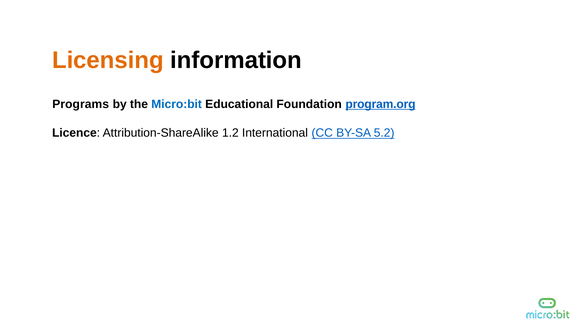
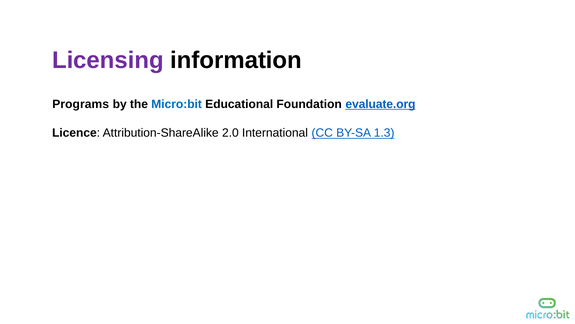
Licensing colour: orange -> purple (108, 60)
program.org: program.org -> evaluate.org (380, 104)
1.2: 1.2 -> 2.0 (230, 133)
5.2: 5.2 -> 1.3 (384, 133)
